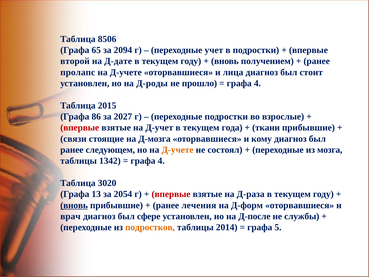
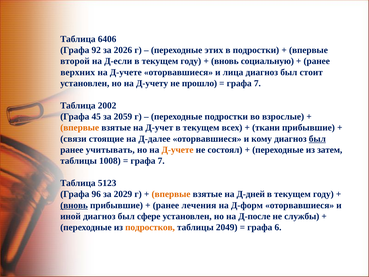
8506: 8506 -> 6406 (107, 39)
65: 65 -> 92 (96, 50)
2094: 2094 -> 2026 (123, 50)
учет: учет -> этих (214, 50)
Д-дате: Д-дате -> Д-если (118, 61)
получением: получением -> социальную (267, 61)
пролапс: пролапс -> верхних (78, 72)
Д-роды: Д-роды -> Д-учету (152, 83)
4: 4 -> 7 (257, 83)
2015: 2015 -> 2002 (107, 105)
86: 86 -> 45 (96, 116)
2027: 2027 -> 2059 (123, 116)
впервые colour: red -> orange (80, 128)
года: года -> всех (232, 128)
Д-мозга: Д-мозга -> Д-далее (154, 139)
был underline: none -> present (317, 139)
следующем: следующем -> учитывать (110, 150)
мозга: мозга -> затем (330, 150)
1342: 1342 -> 1008 (110, 161)
4: 4 -> 7 (161, 161)
3020: 3020 -> 5123 (107, 183)
13: 13 -> 96 (96, 194)
2054: 2054 -> 2029 (123, 194)
впервые colour: red -> orange (171, 194)
Д-раза: Д-раза -> Д-дней (251, 194)
врач: врач -> иной (71, 216)
2014: 2014 -> 2049 (227, 227)
5: 5 -> 6 (278, 227)
